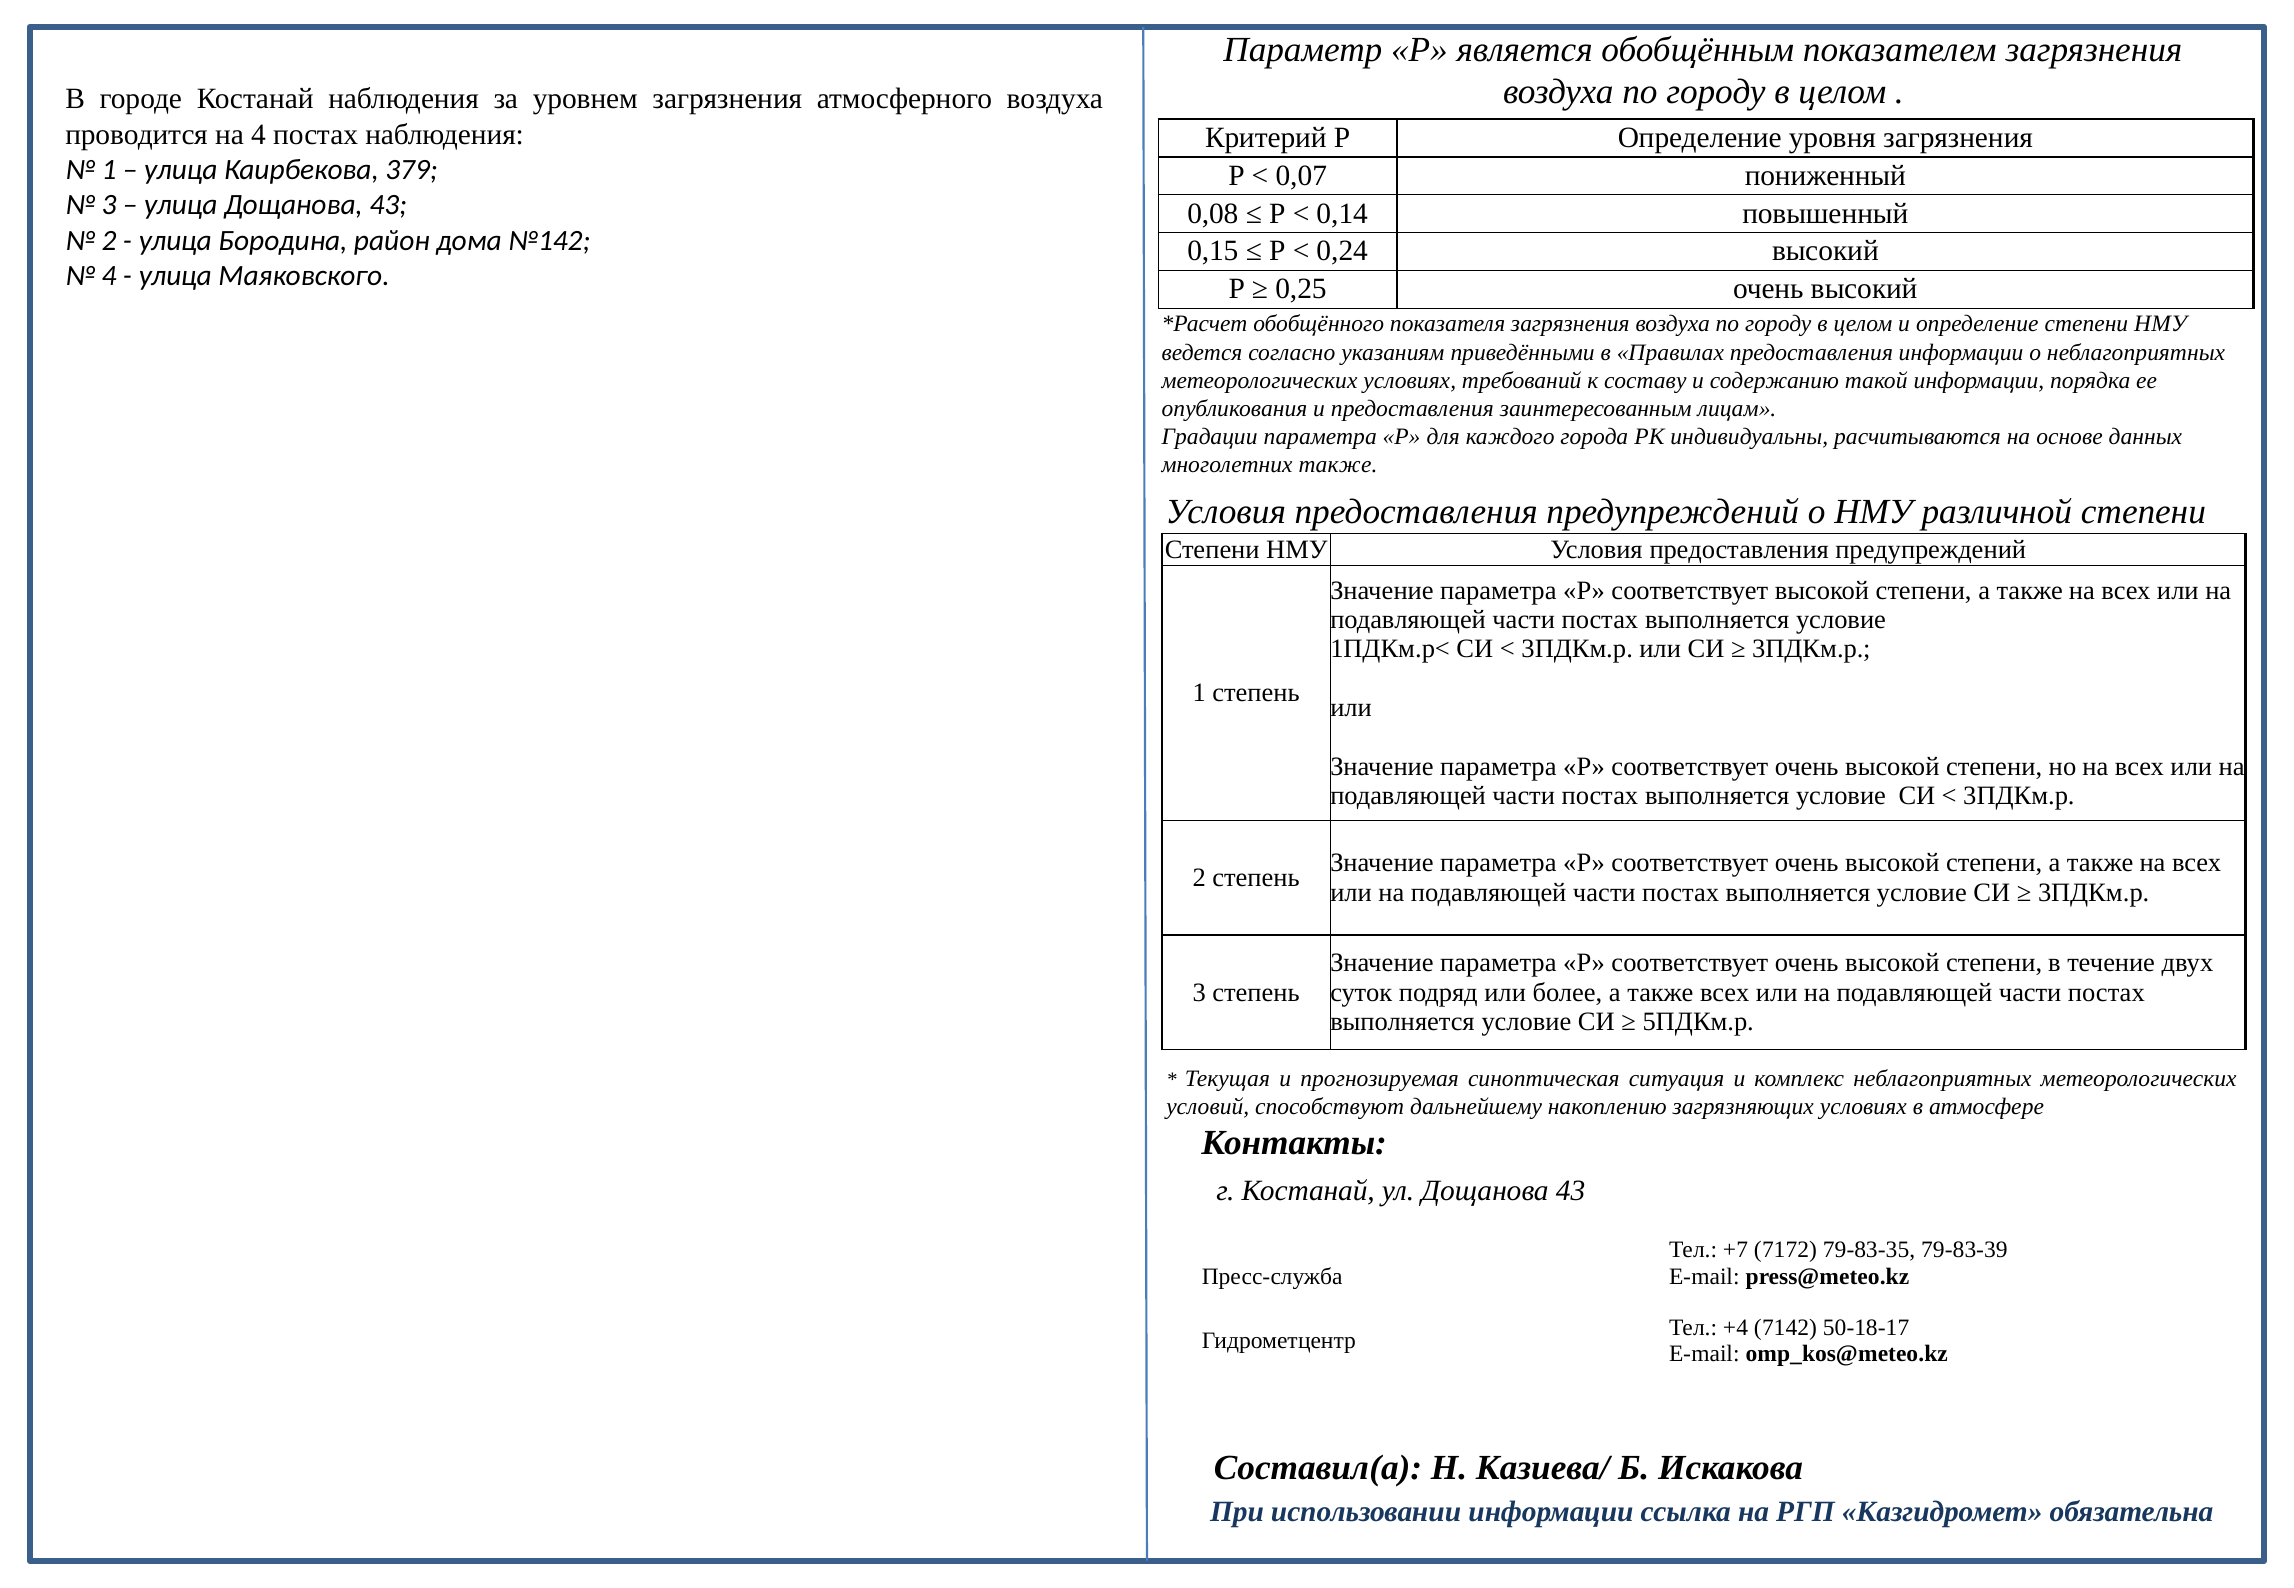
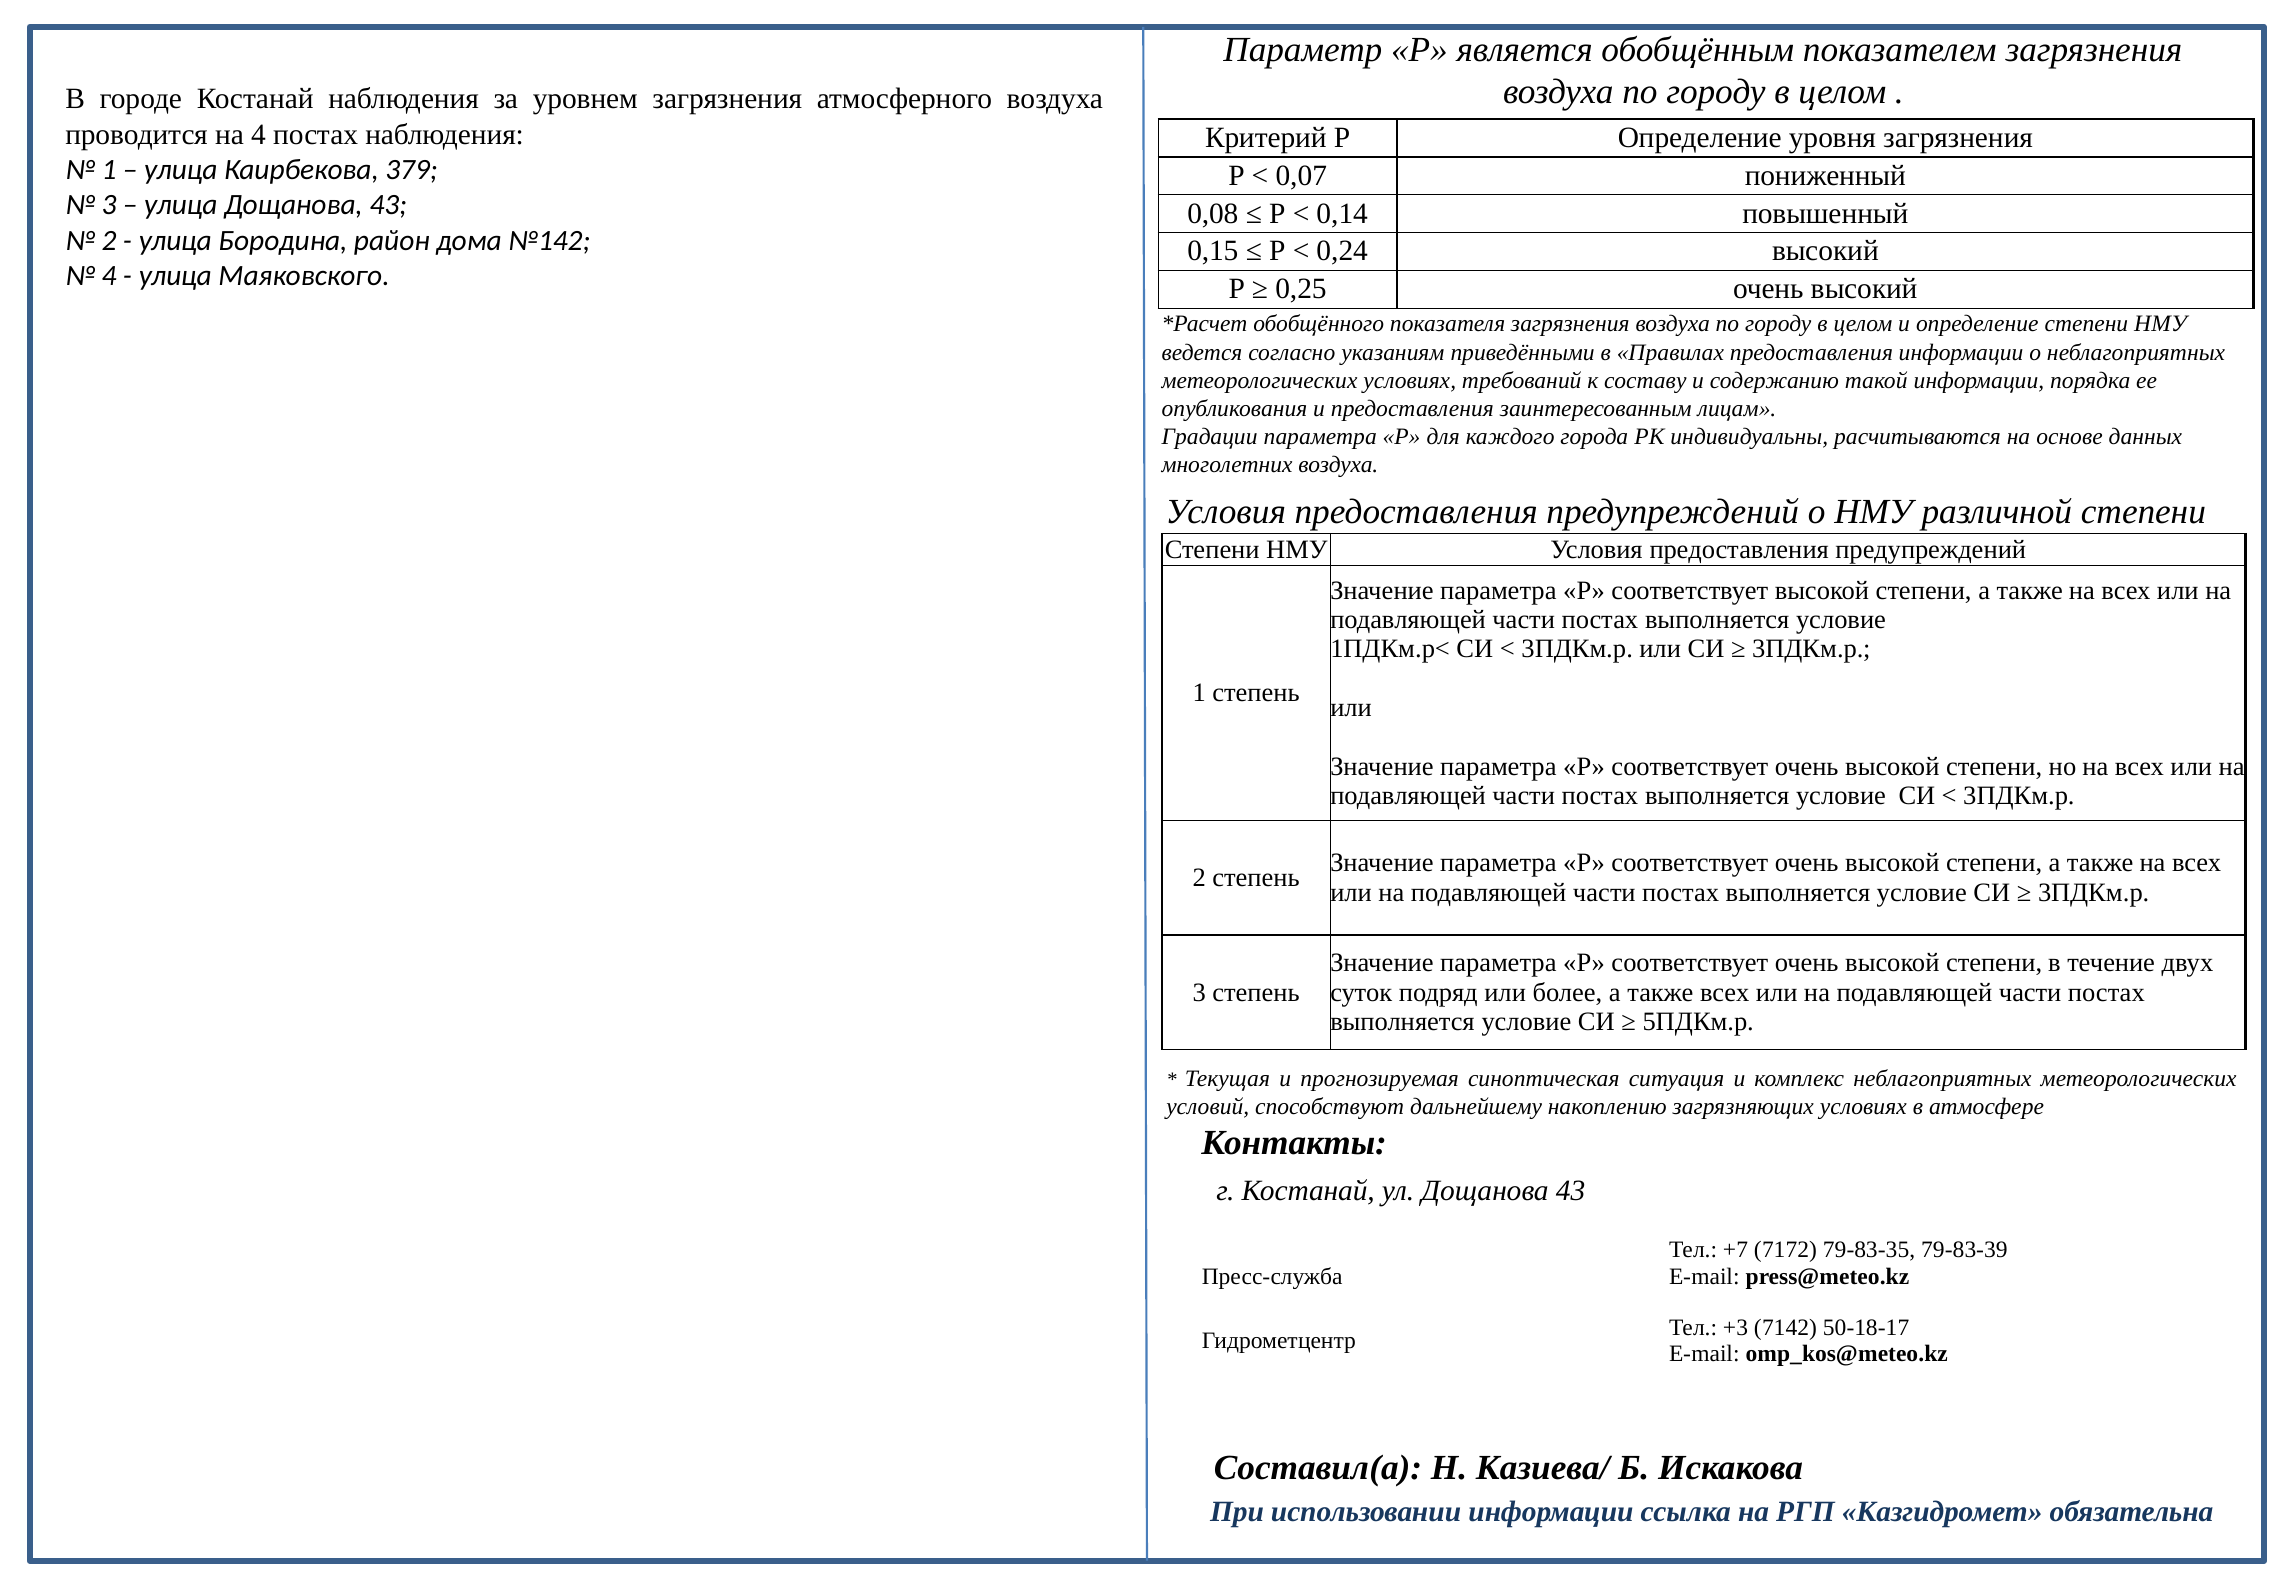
многолетних также: также -> воздуха (1338, 465)
+4: +4 -> +3 (1735, 1328)
